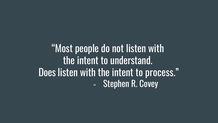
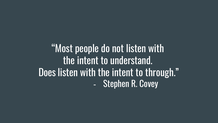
process: process -> through (162, 73)
